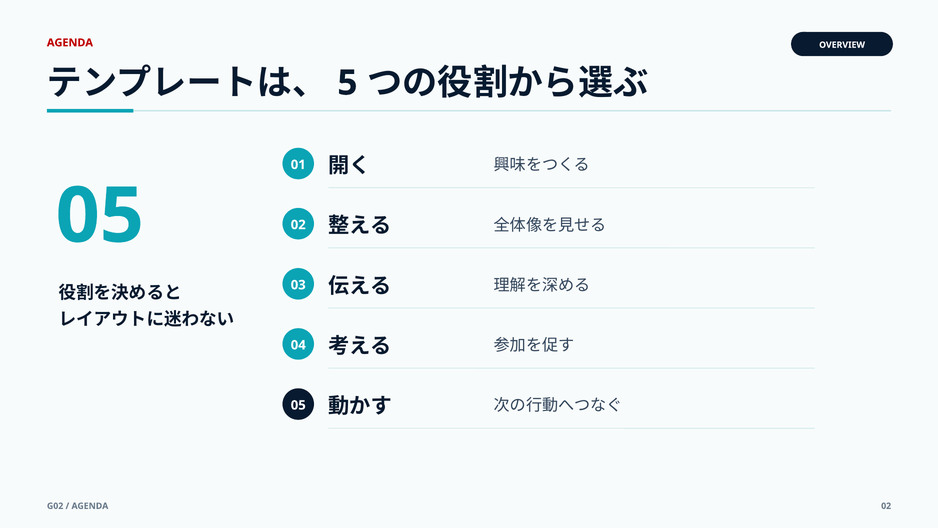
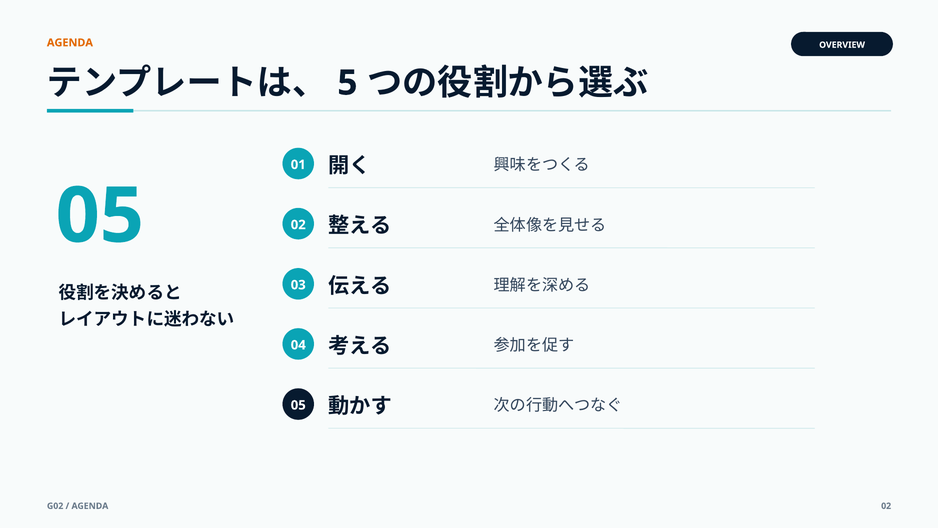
AGENDA colour: red -> orange (70, 43)
